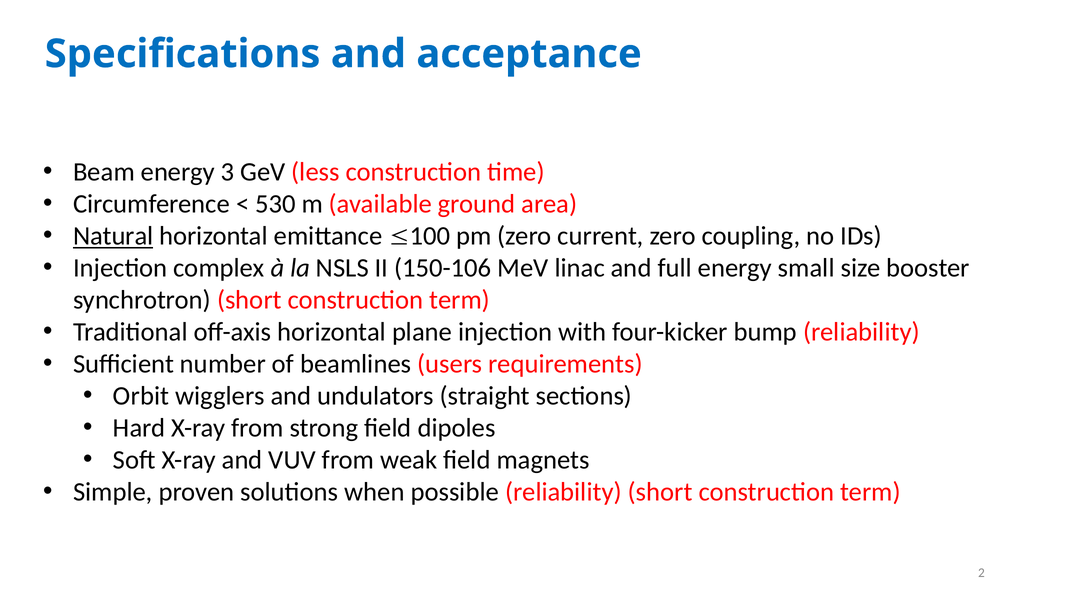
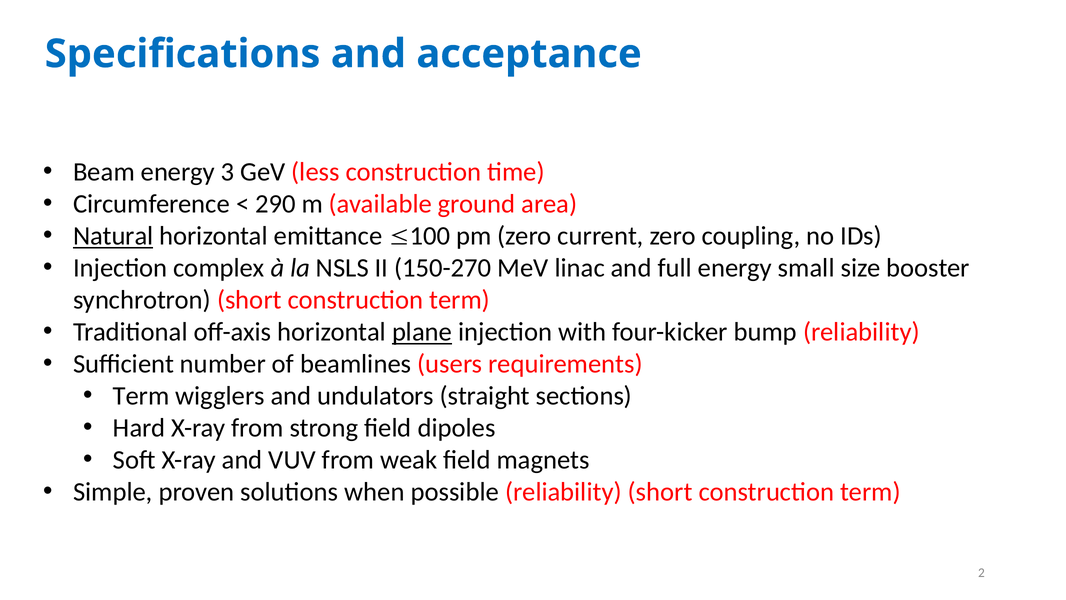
530: 530 -> 290 (275, 204)
150-106: 150-106 -> 150-270 (443, 268)
plane underline: none -> present (422, 332)
Orbit: Orbit -> Term (141, 396)
